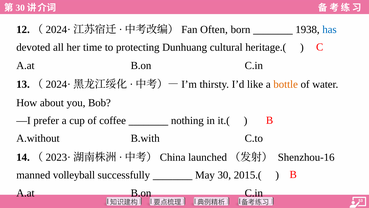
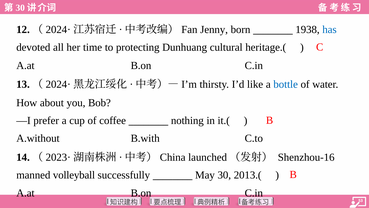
Often: Often -> Jenny (214, 30)
bottle colour: orange -> blue (286, 84)
2015.(: 2015.( -> 2013.( (248, 175)
